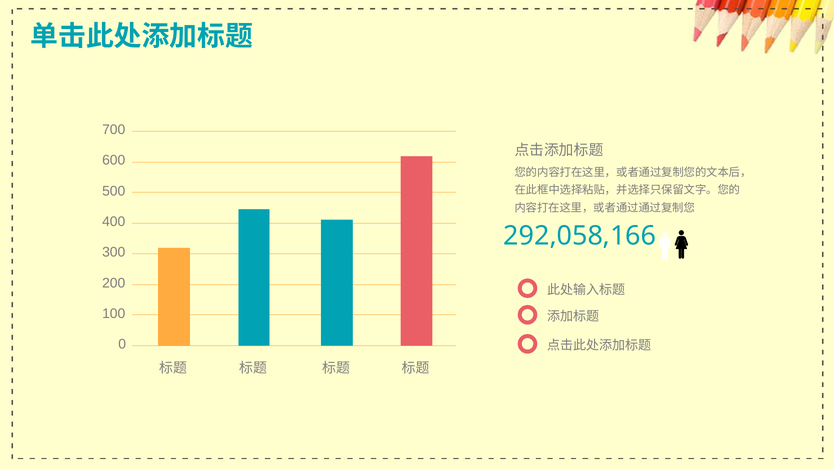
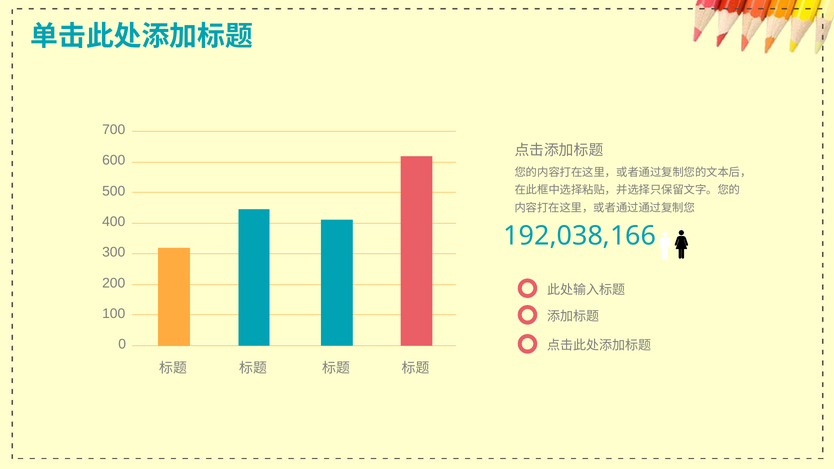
292,058,166: 292,058,166 -> 192,038,166 (580, 236)
